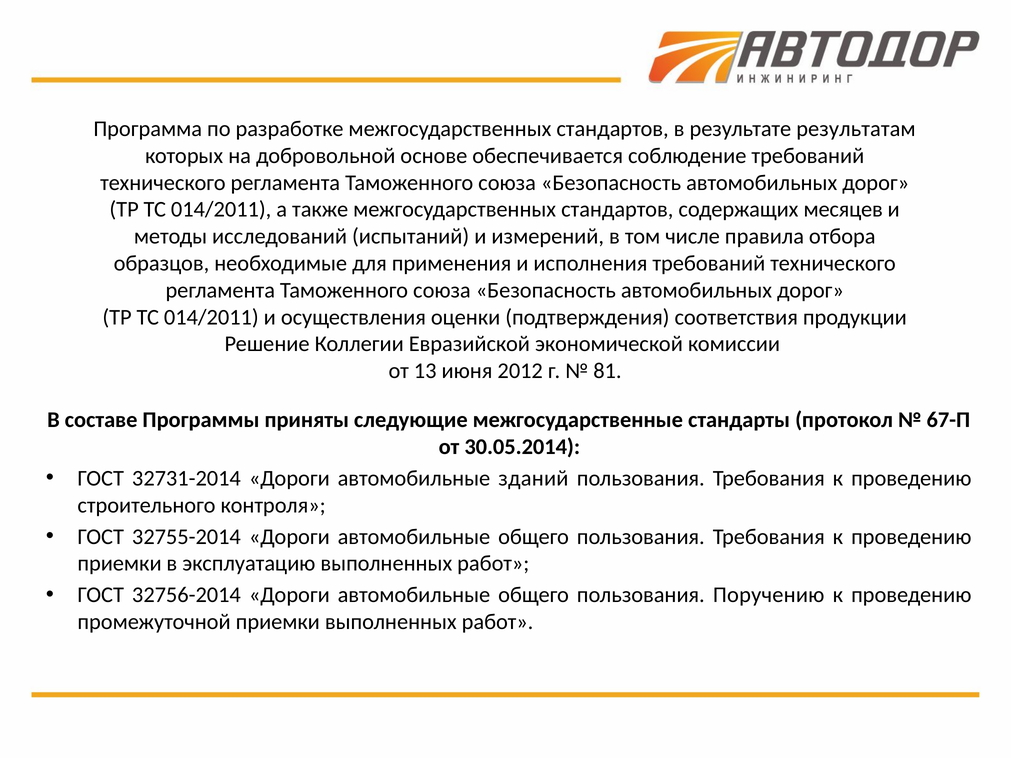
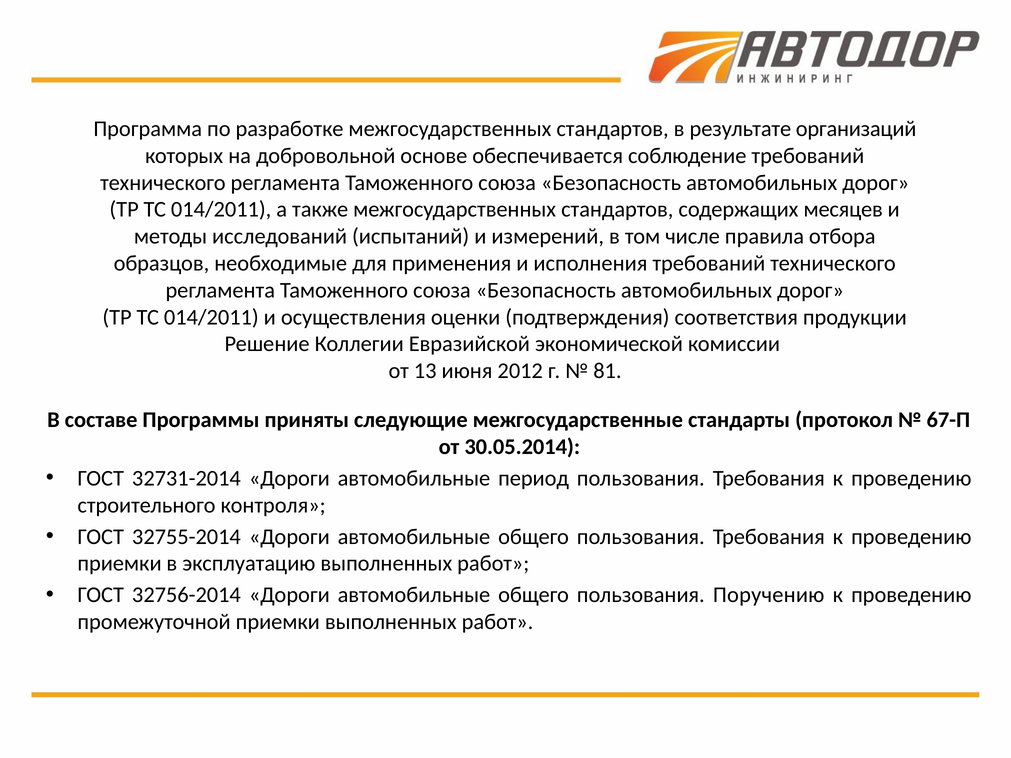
результатам: результатам -> организаций (856, 129)
зданий: зданий -> период (534, 478)
